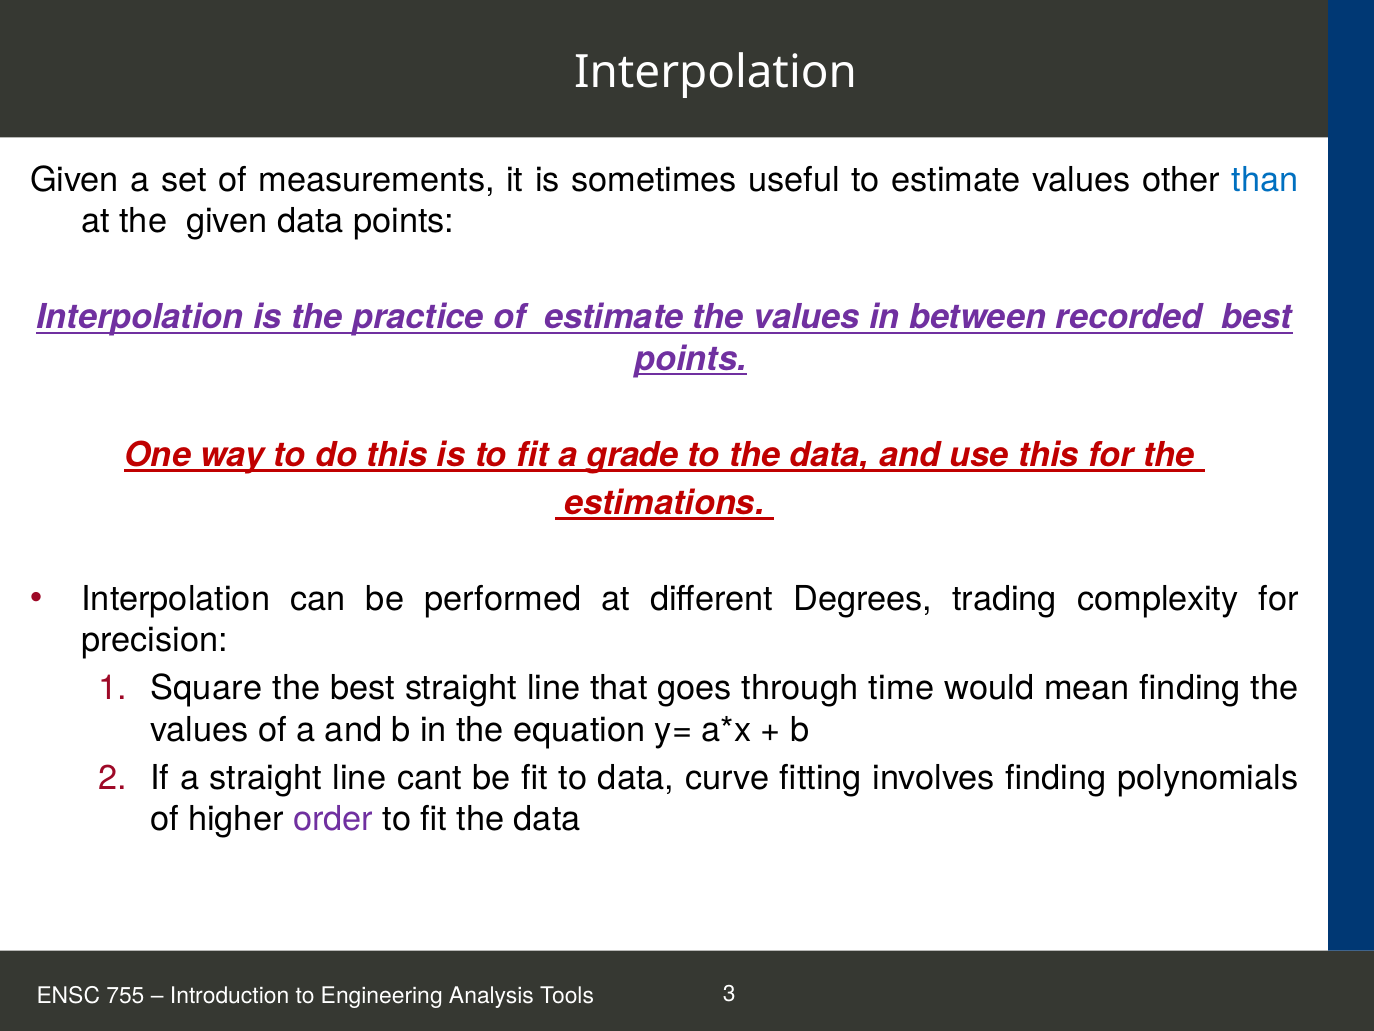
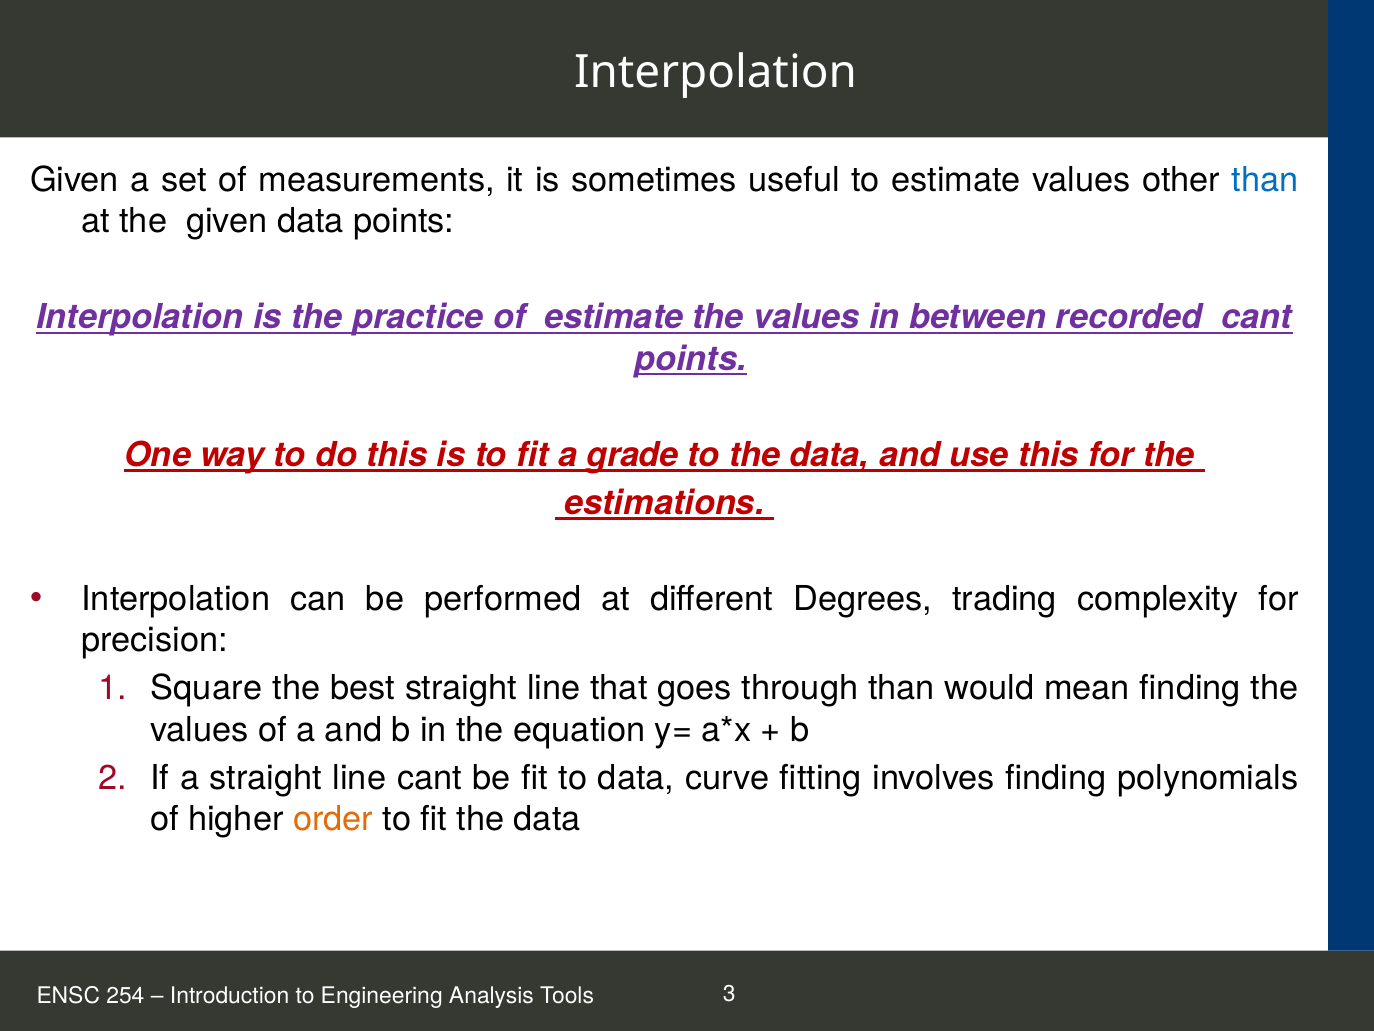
recorded best: best -> cant (1257, 317)
through time: time -> than (901, 688)
order colour: purple -> orange (333, 819)
755: 755 -> 254 (125, 995)
